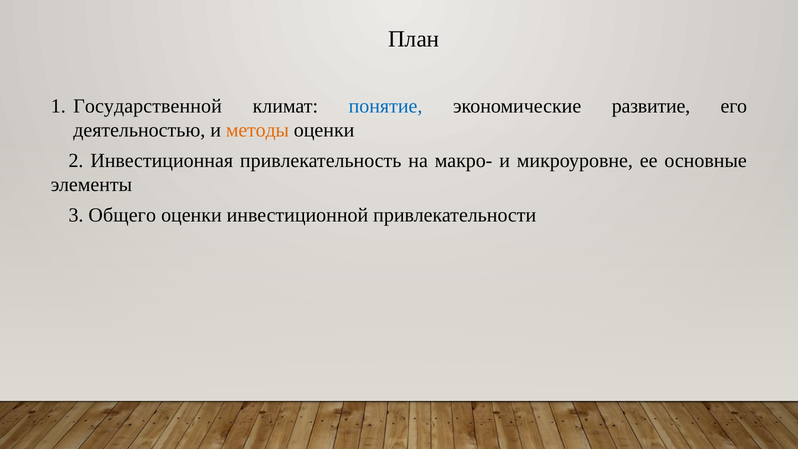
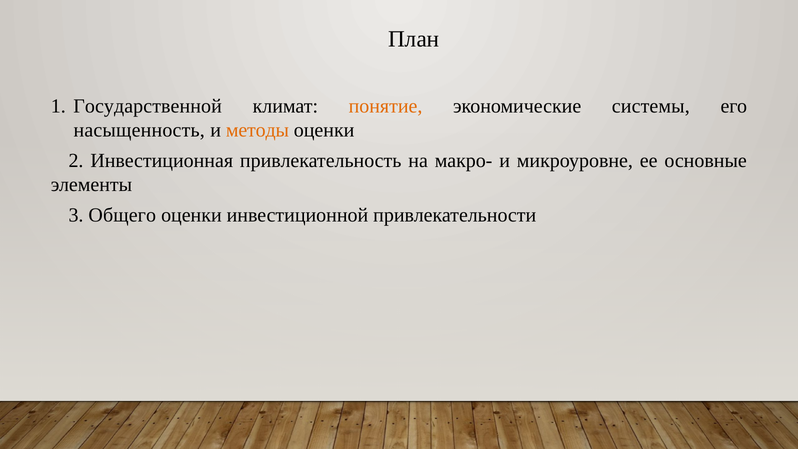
понятие colour: blue -> orange (386, 106)
развитие: развитие -> системы (651, 106)
деятельностью: деятельностью -> насыщенность (139, 130)
